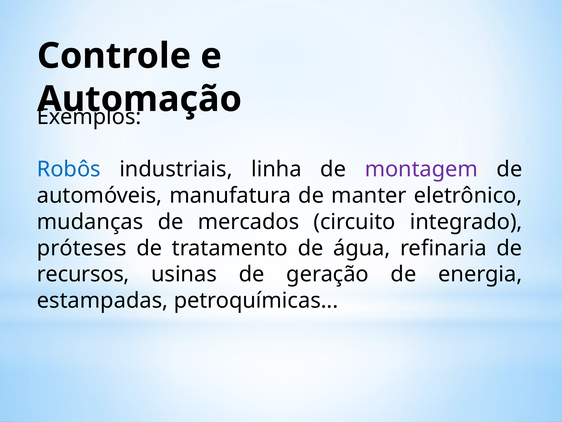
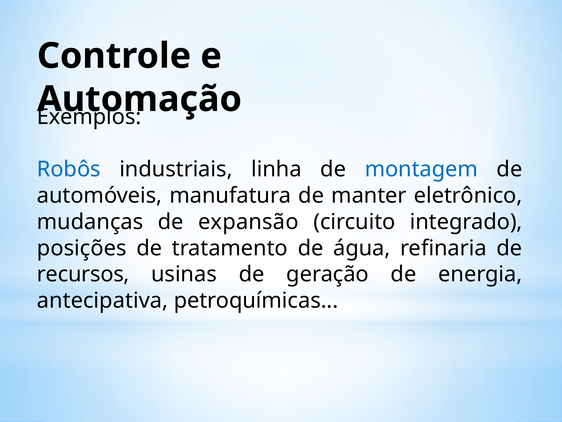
montagem colour: purple -> blue (421, 169)
mercados: mercados -> expansão (248, 222)
próteses: próteses -> posições (82, 248)
estampadas: estampadas -> antecipativa (102, 300)
